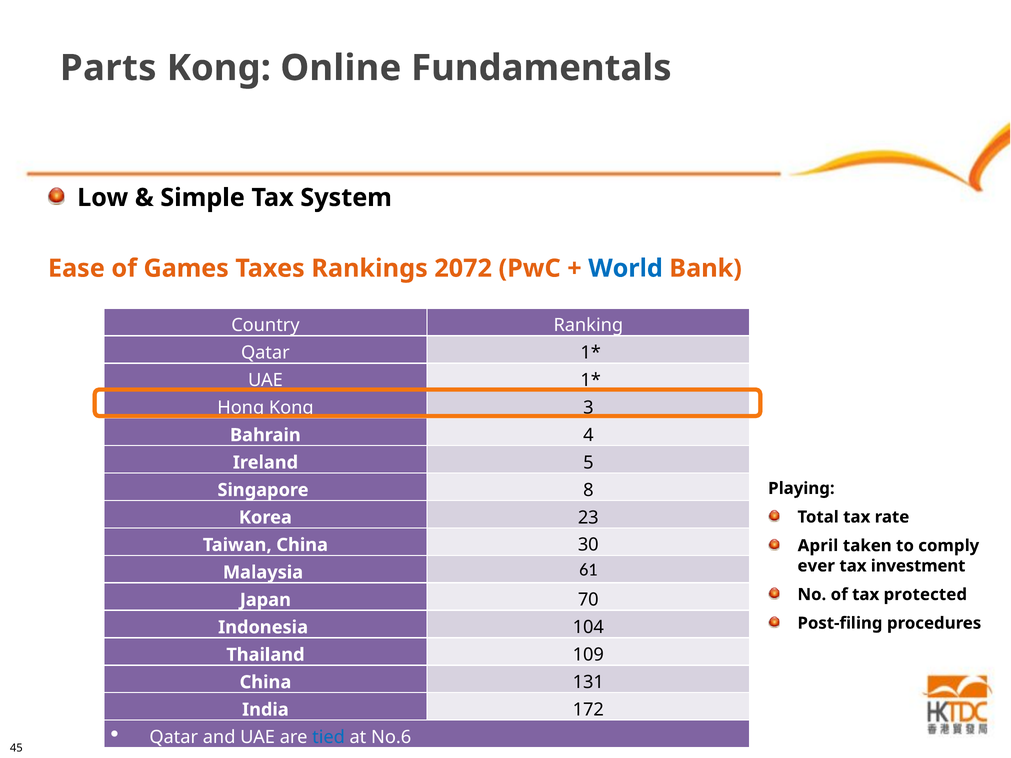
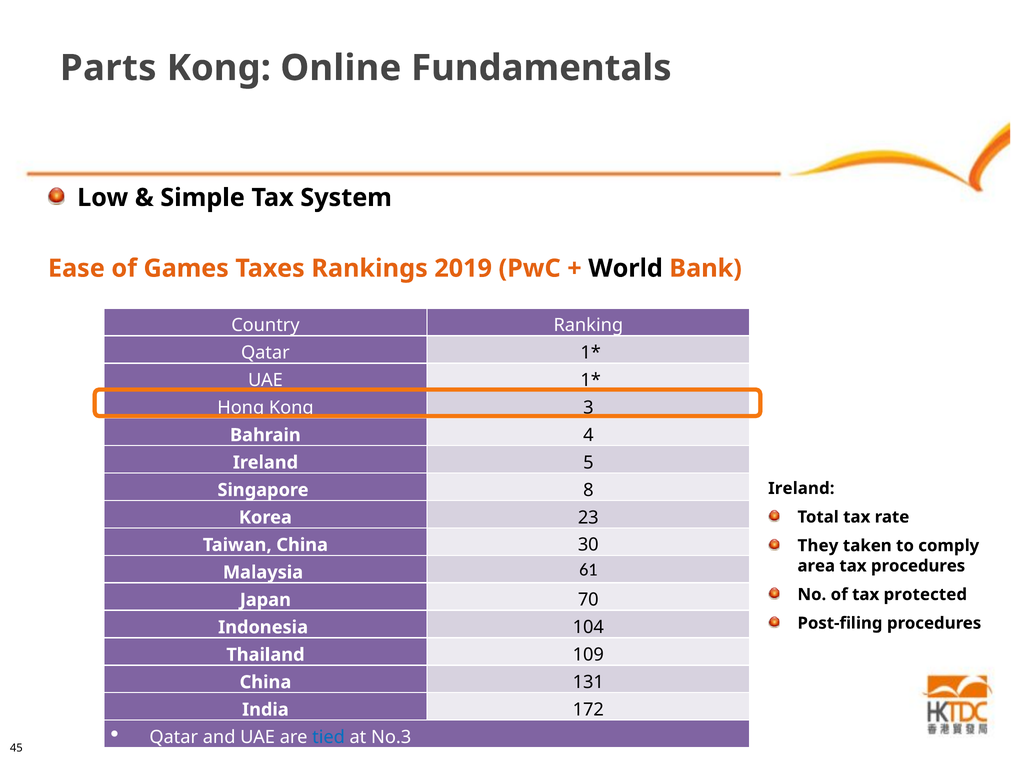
2072: 2072 -> 2019 (463, 268)
World colour: blue -> black (626, 268)
Playing: Playing -> Ireland (801, 489)
April: April -> They (818, 546)
ever: ever -> area (816, 566)
tax investment: investment -> procedures (918, 566)
No.6: No.6 -> No.3 (391, 737)
